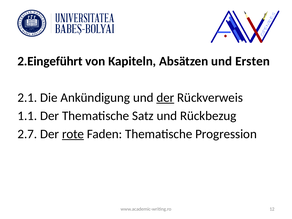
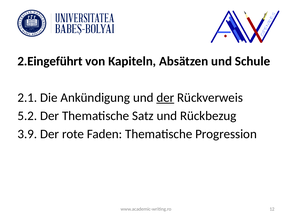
Ersten: Ersten -> Schule (253, 61)
1.1: 1.1 -> 5.2 (27, 116)
2.7: 2.7 -> 3.9 (27, 134)
rote underline: present -> none (73, 134)
